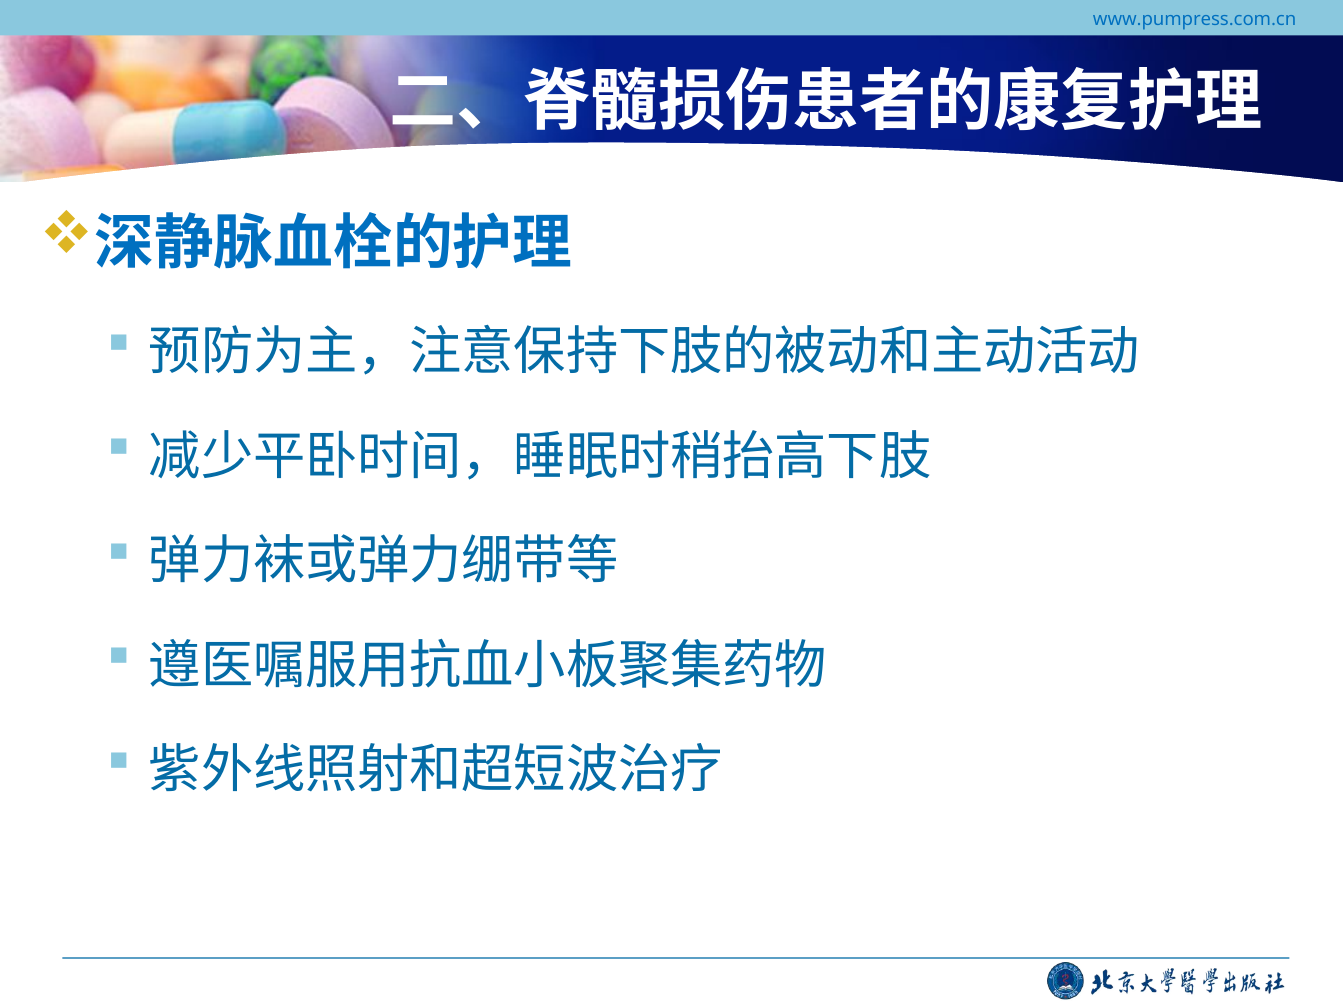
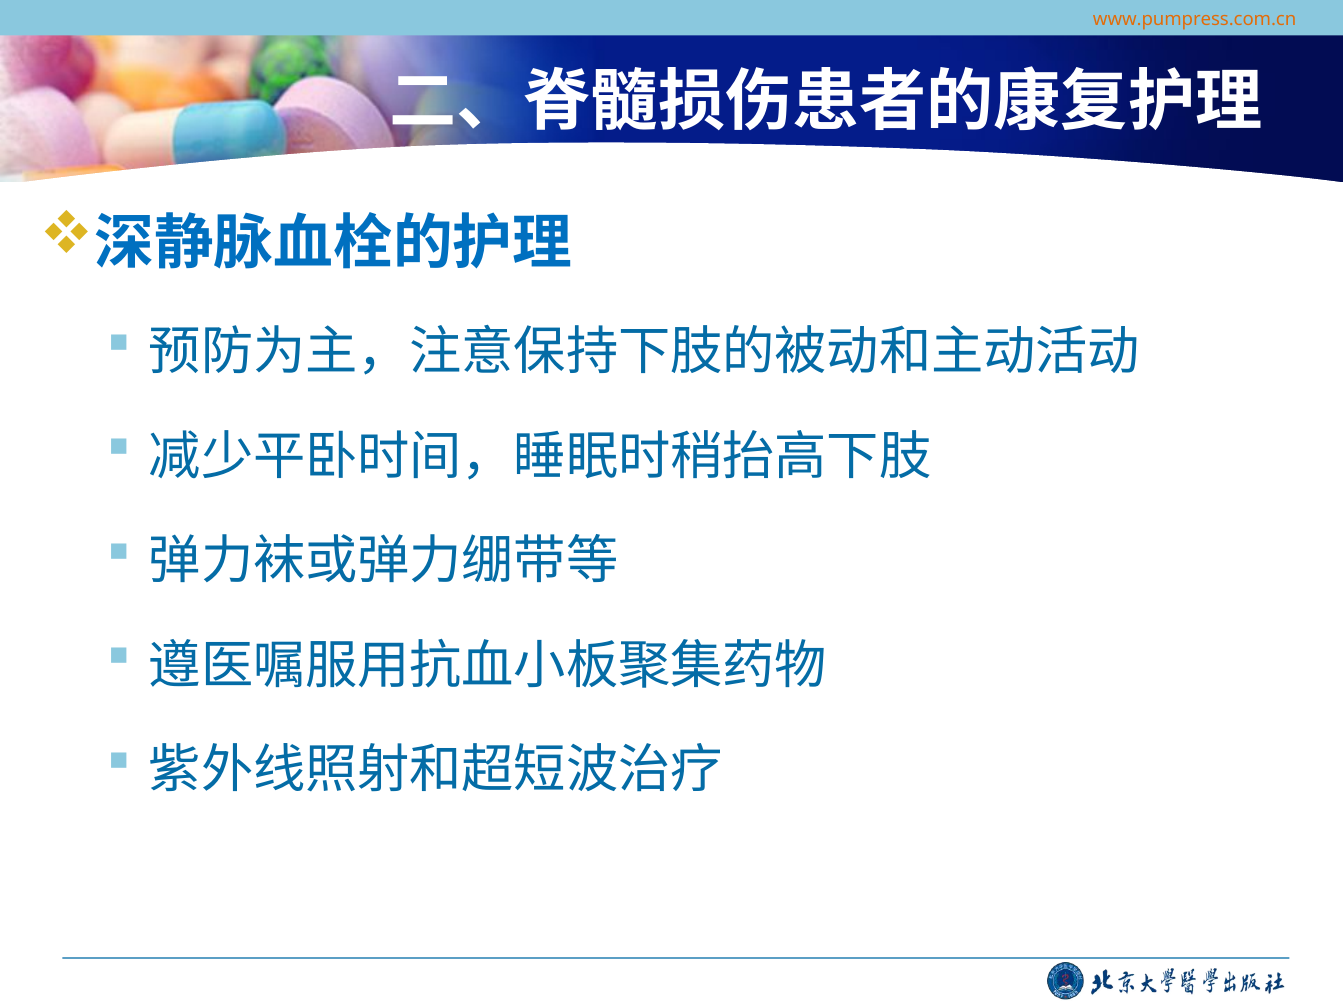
www.pumpress.com.cn colour: blue -> orange (1195, 19)
